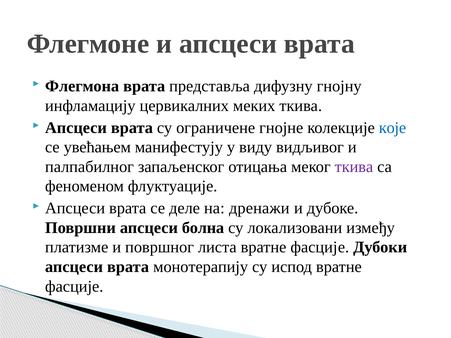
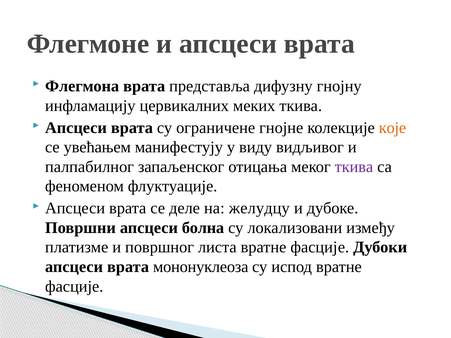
које colour: blue -> orange (393, 128)
дренажи: дренажи -> желудцу (259, 208)
монотерапију: монотерапију -> мононуклеоза (201, 267)
